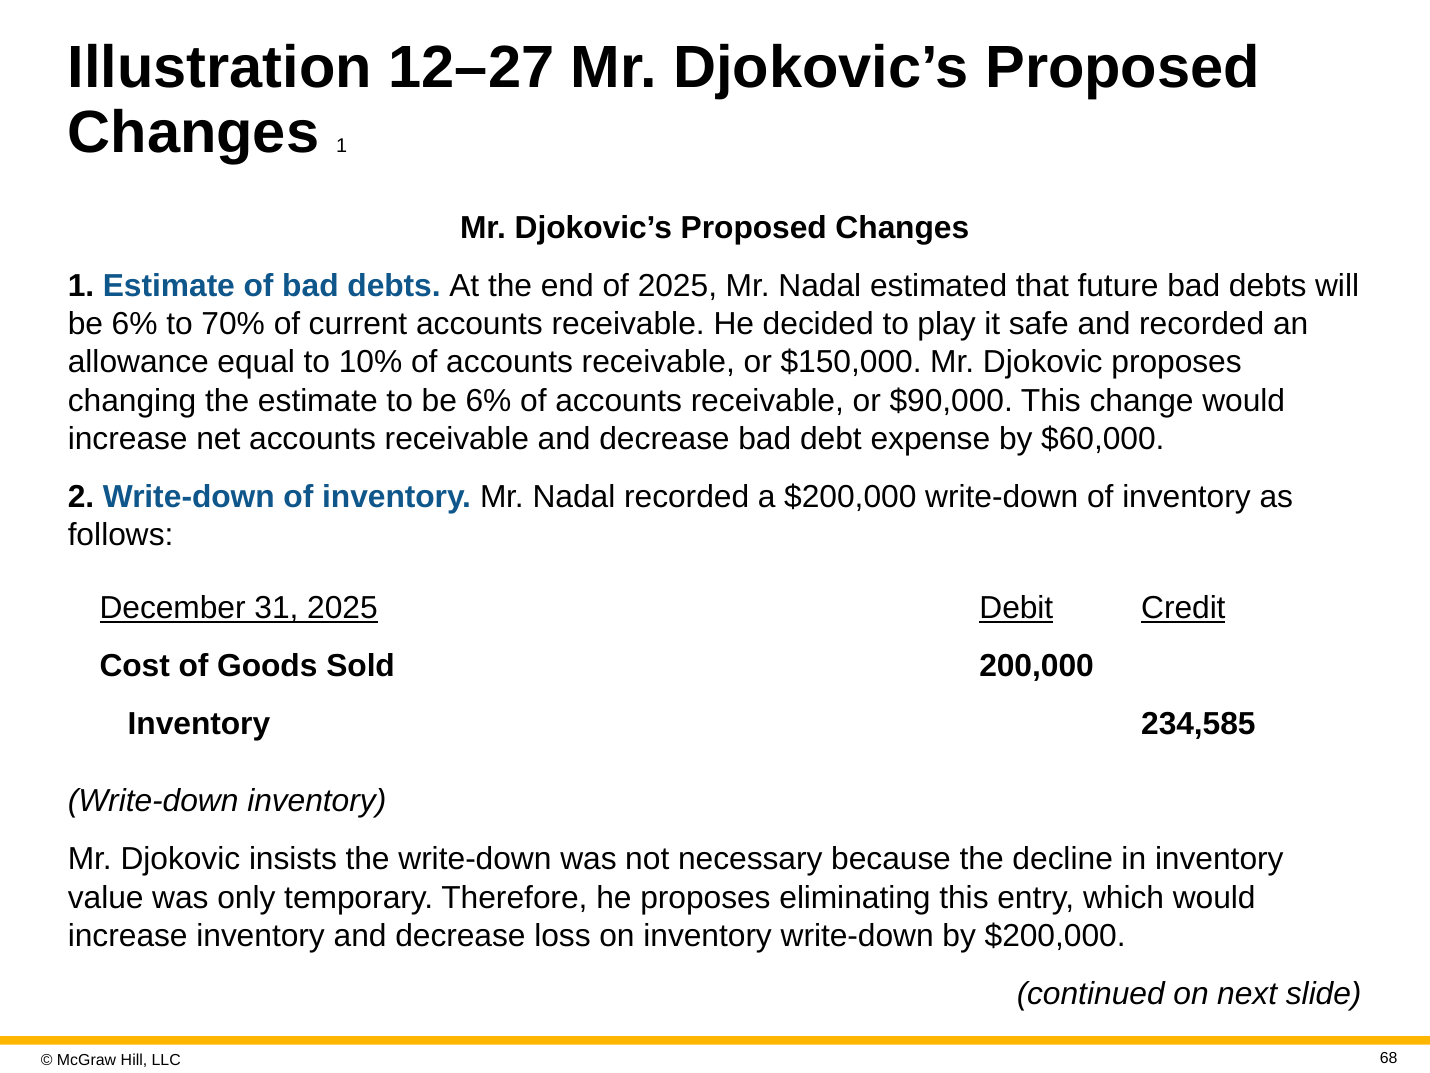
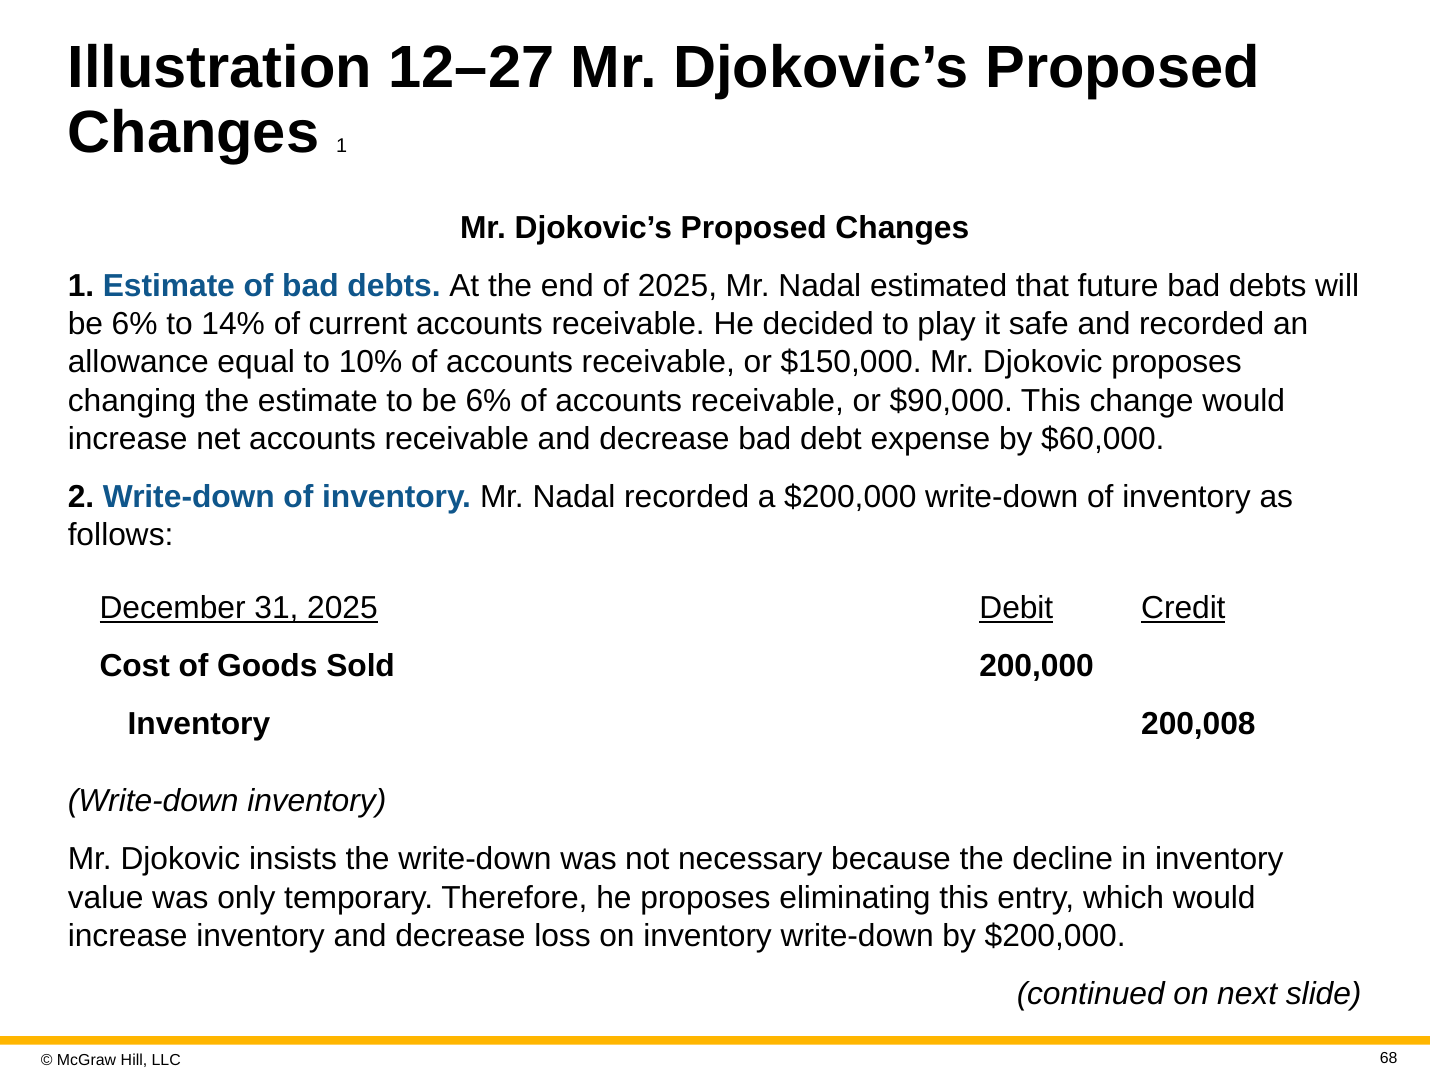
70%: 70% -> 14% (233, 324)
234,585: 234,585 -> 200,008 (1198, 724)
